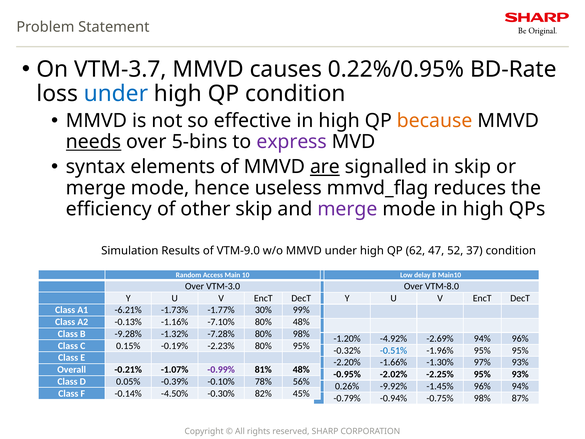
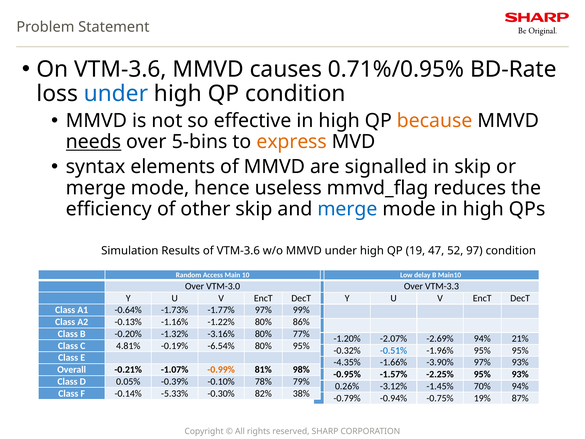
On VTM-3.7: VTM-3.7 -> VTM-3.6 (120, 69)
0.22%/0.95%: 0.22%/0.95% -> 0.71%/0.95% (396, 69)
express colour: purple -> orange (292, 142)
are underline: present -> none (325, 167)
merge colour: purple -> blue (348, 209)
of VTM-9.0: VTM-9.0 -> VTM-3.6 (238, 251)
62: 62 -> 19 (415, 251)
37: 37 -> 97 (474, 251)
VTM-8.0: VTM-8.0 -> VTM-3.3 (442, 286)
-6.21%: -6.21% -> -0.64% (128, 310)
-1.77% 30%: 30% -> 97% (263, 310)
-7.10%: -7.10% -> -1.22% (221, 322)
80% 48%: 48% -> 86% (301, 322)
-9.28%: -9.28% -> -0.20% (128, 334)
-7.28%: -7.28% -> -3.16% (221, 334)
80% 98%: 98% -> 77% (301, 334)
-4.92%: -4.92% -> -2.07% (394, 338)
94% 96%: 96% -> 21% (520, 338)
0.15%: 0.15% -> 4.81% (128, 346)
-2.23%: -2.23% -> -6.54% (221, 346)
-2.20%: -2.20% -> -4.35% (347, 362)
-1.30%: -1.30% -> -3.90% (440, 362)
-0.99% colour: purple -> orange (221, 369)
81% 48%: 48% -> 98% (301, 369)
-2.02%: -2.02% -> -1.57% (394, 374)
56%: 56% -> 79% (301, 381)
-9.92%: -9.92% -> -3.12% (394, 386)
-1.45% 96%: 96% -> 70% (482, 386)
-4.50%: -4.50% -> -5.33% (175, 393)
45%: 45% -> 38% (301, 393)
-0.75% 98%: 98% -> 19% (482, 398)
